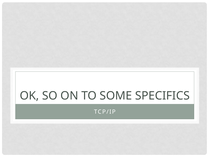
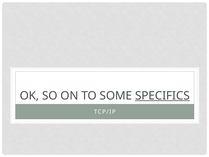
SPECIFICS underline: none -> present (162, 96)
